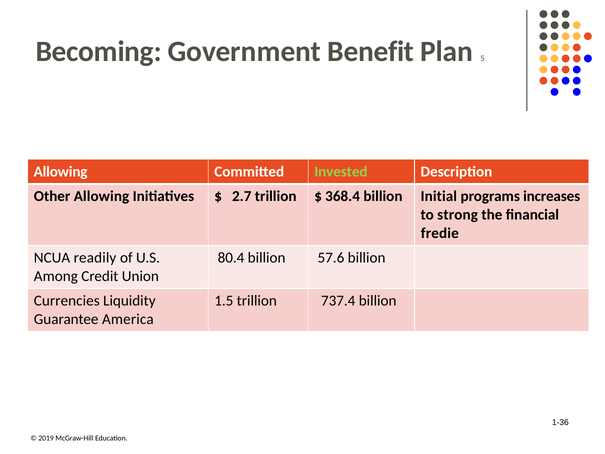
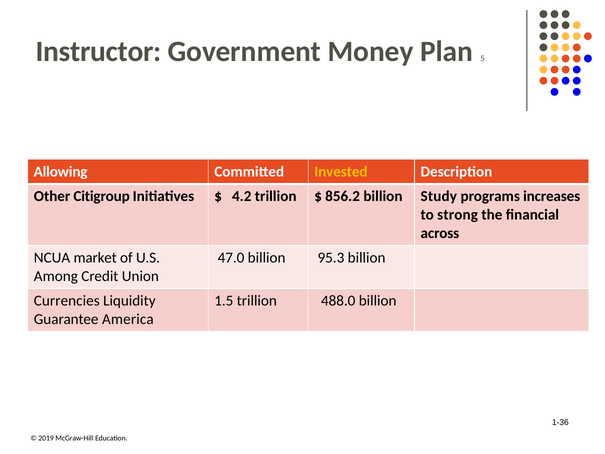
Becoming: Becoming -> Instructor (99, 51)
Benefit: Benefit -> Money (371, 51)
Invested colour: light green -> yellow (341, 172)
Other Allowing: Allowing -> Citigroup (102, 196)
2.7: 2.7 -> 4.2 (242, 196)
368.4: 368.4 -> 856.2 (343, 196)
Initial: Initial -> Study (439, 196)
fredie: fredie -> across (440, 233)
readily: readily -> market (95, 258)
80.4: 80.4 -> 47.0 (231, 258)
57.6: 57.6 -> 95.3 (331, 258)
737.4: 737.4 -> 488.0 (338, 301)
